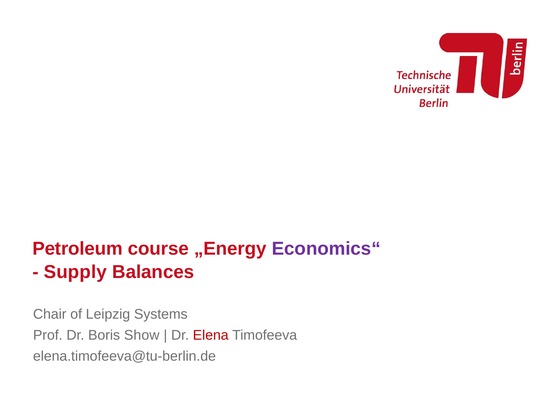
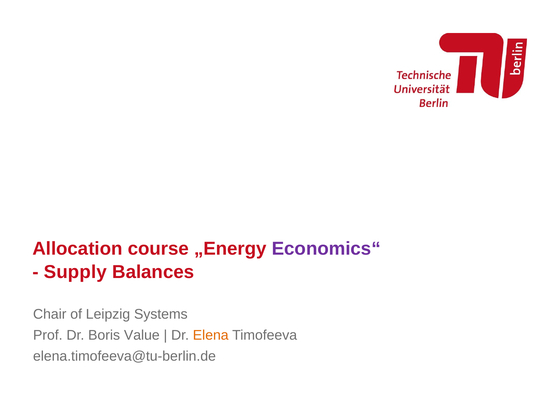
Petroleum: Petroleum -> Allocation (77, 249)
Show: Show -> Value (142, 335)
Elena colour: red -> orange (211, 335)
